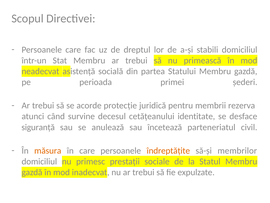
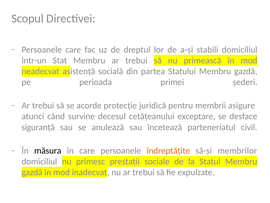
rezerva: rezerva -> asigure (242, 105)
identitate: identitate -> exceptare (196, 116)
măsura colour: orange -> black (48, 150)
